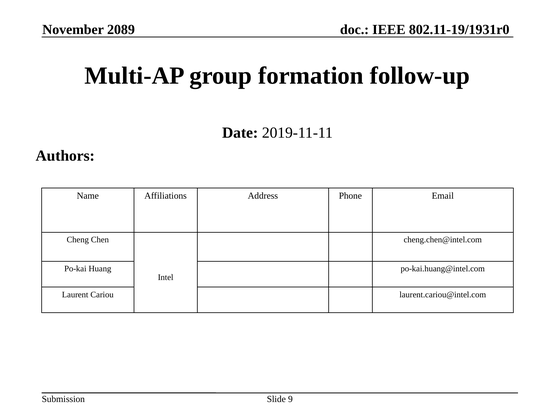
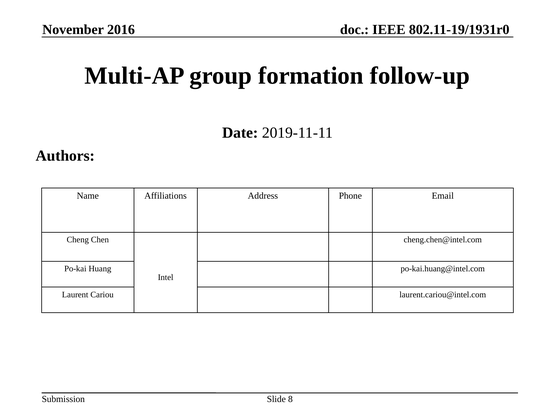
2089: 2089 -> 2016 (121, 30)
9: 9 -> 8 (290, 399)
